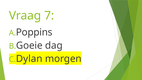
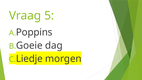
7: 7 -> 5 (49, 16)
Dylan: Dylan -> Liedje (29, 59)
